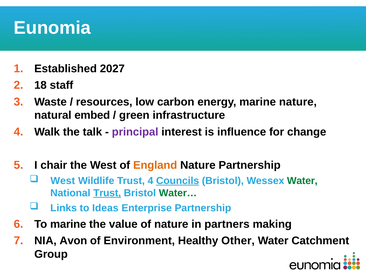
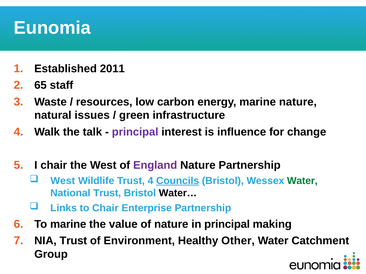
2027: 2027 -> 2011 (112, 69)
18: 18 -> 65 (40, 85)
embed: embed -> issues (92, 116)
England colour: orange -> purple (155, 166)
Trust underline: present -> none (107, 193)
Water… colour: green -> black (178, 193)
to Ideas: Ideas -> Chair (105, 208)
in partners: partners -> principal (227, 225)
NIA Avon: Avon -> Trust (73, 241)
